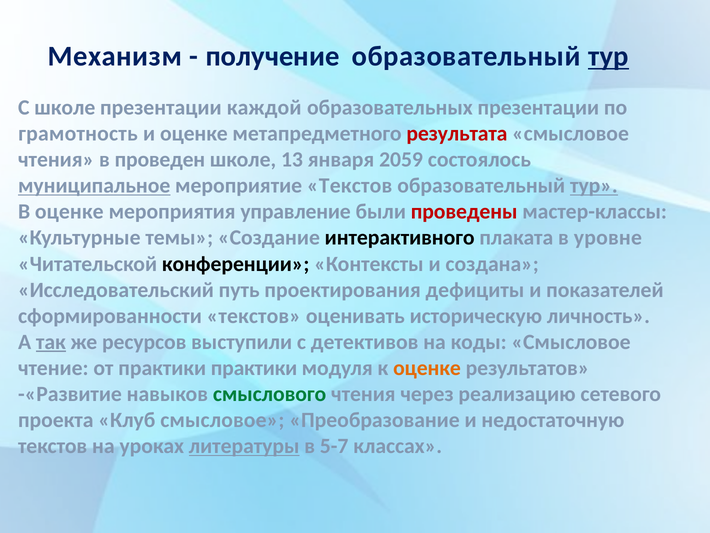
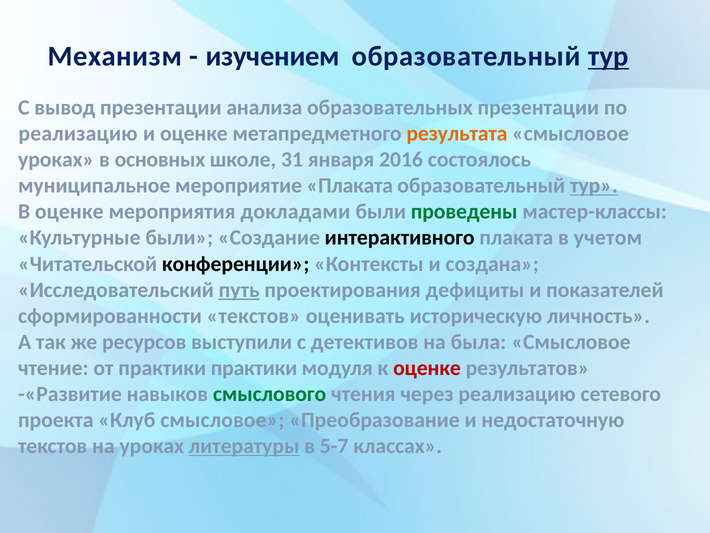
получение: получение -> изучением (273, 56)
С школе: школе -> вывод (65, 107)
каждой: каждой -> анализа (264, 107)
грамотность: грамотность -> реализацию (78, 133)
результата colour: red -> orange (457, 133)
чтения: чтения -> уроках (56, 160)
проведен: проведен -> основных (160, 160)
13: 13 -> 31 (292, 160)
2059: 2059 -> 2016 (401, 160)
муниципальное underline: present -> none (94, 186)
мероприятие Текстов: Текстов -> Плаката (350, 186)
управление: управление -> докладами (295, 212)
проведены colour: red -> green (464, 212)
Культурные темы: темы -> были (179, 238)
уровне: уровне -> учетом (608, 238)
путь underline: none -> present (239, 290)
так underline: present -> none (51, 342)
коды: коды -> была (478, 342)
оценке colour: orange -> red (427, 368)
